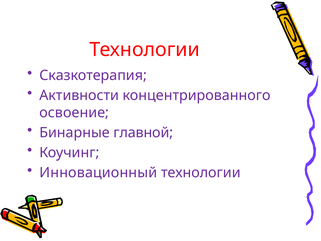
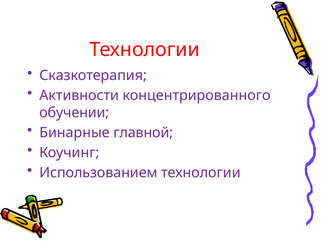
освоение: освоение -> обучении (74, 112)
Инновационный: Инновационный -> Использованием (98, 172)
